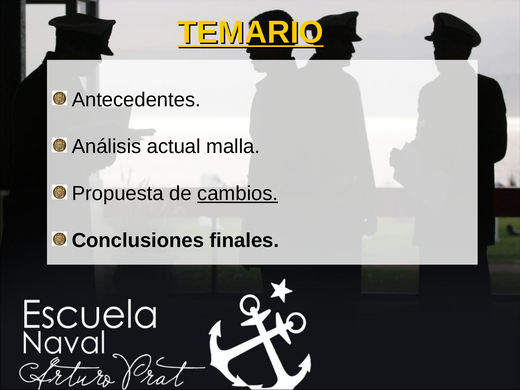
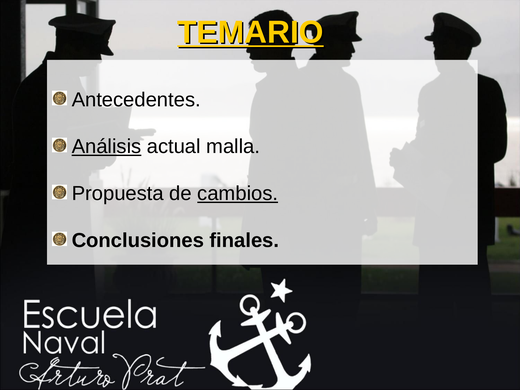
Análisis underline: none -> present (107, 147)
